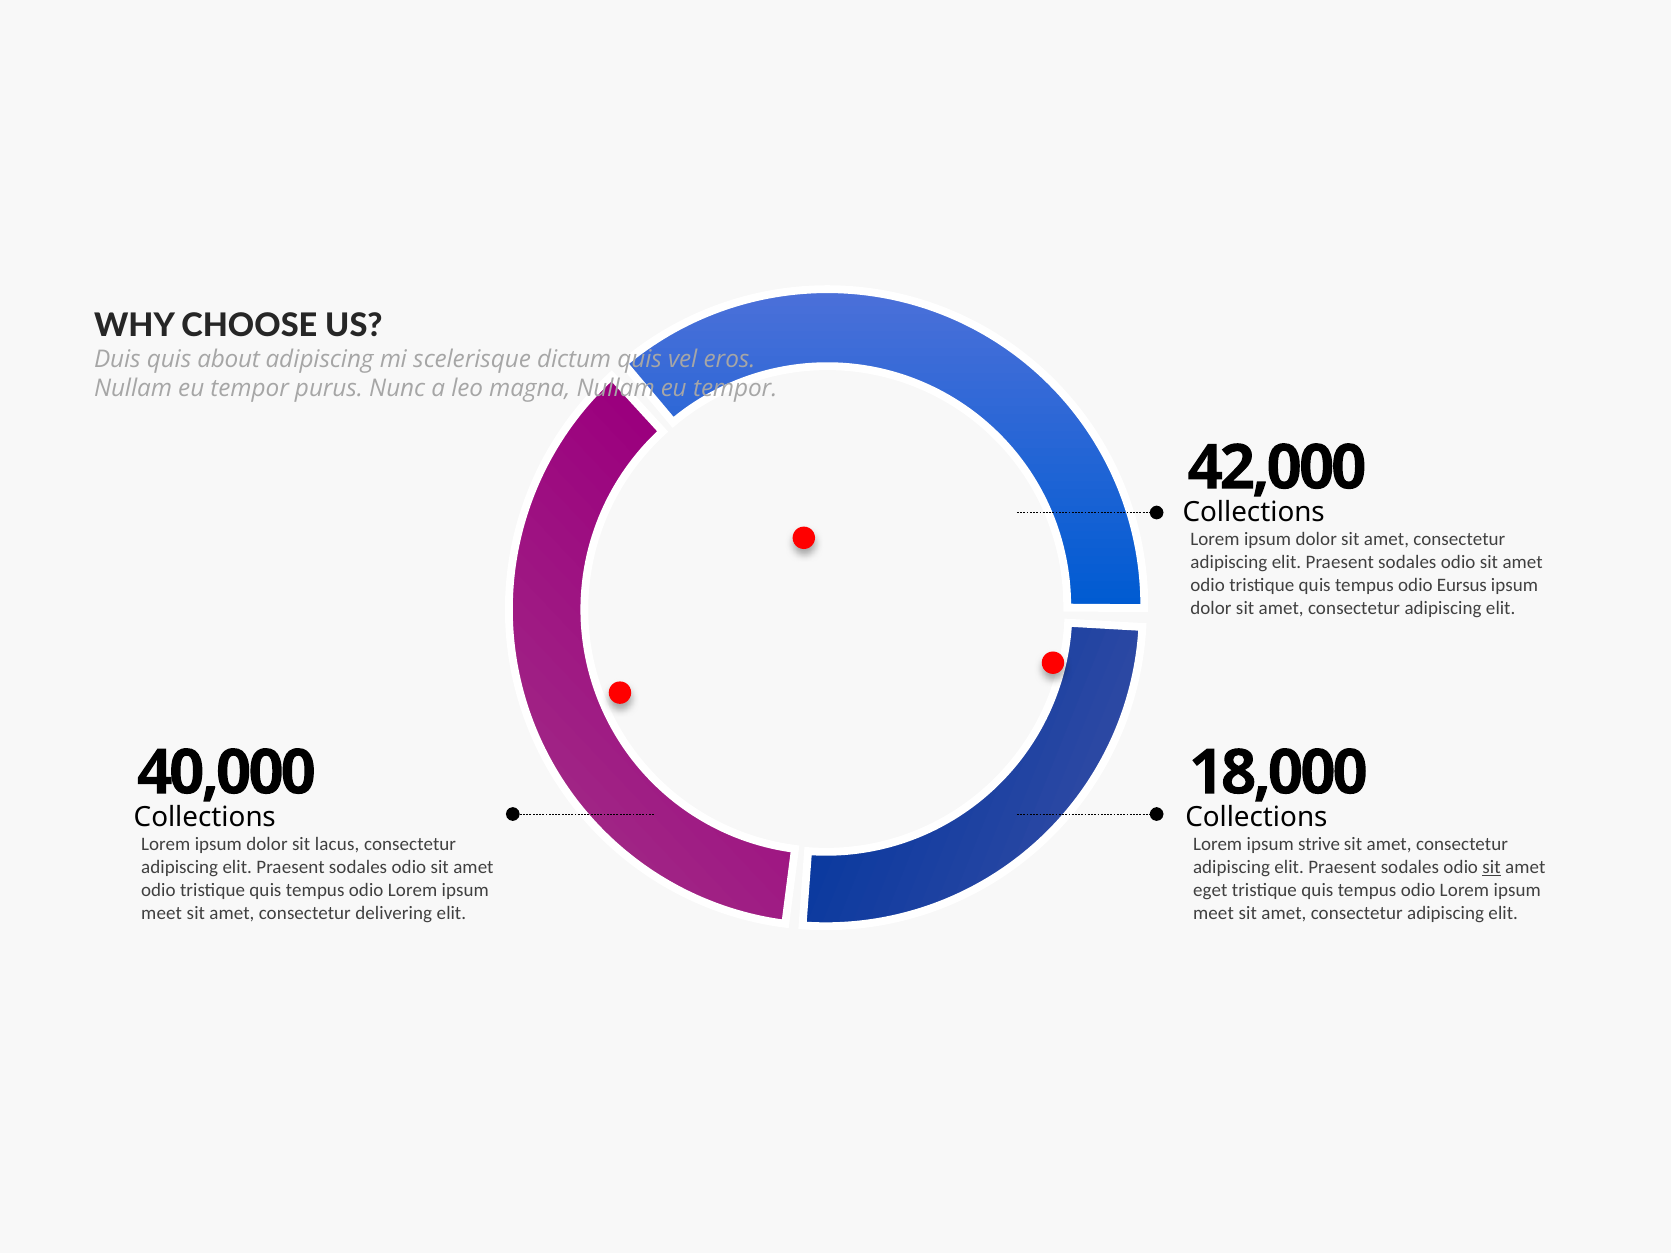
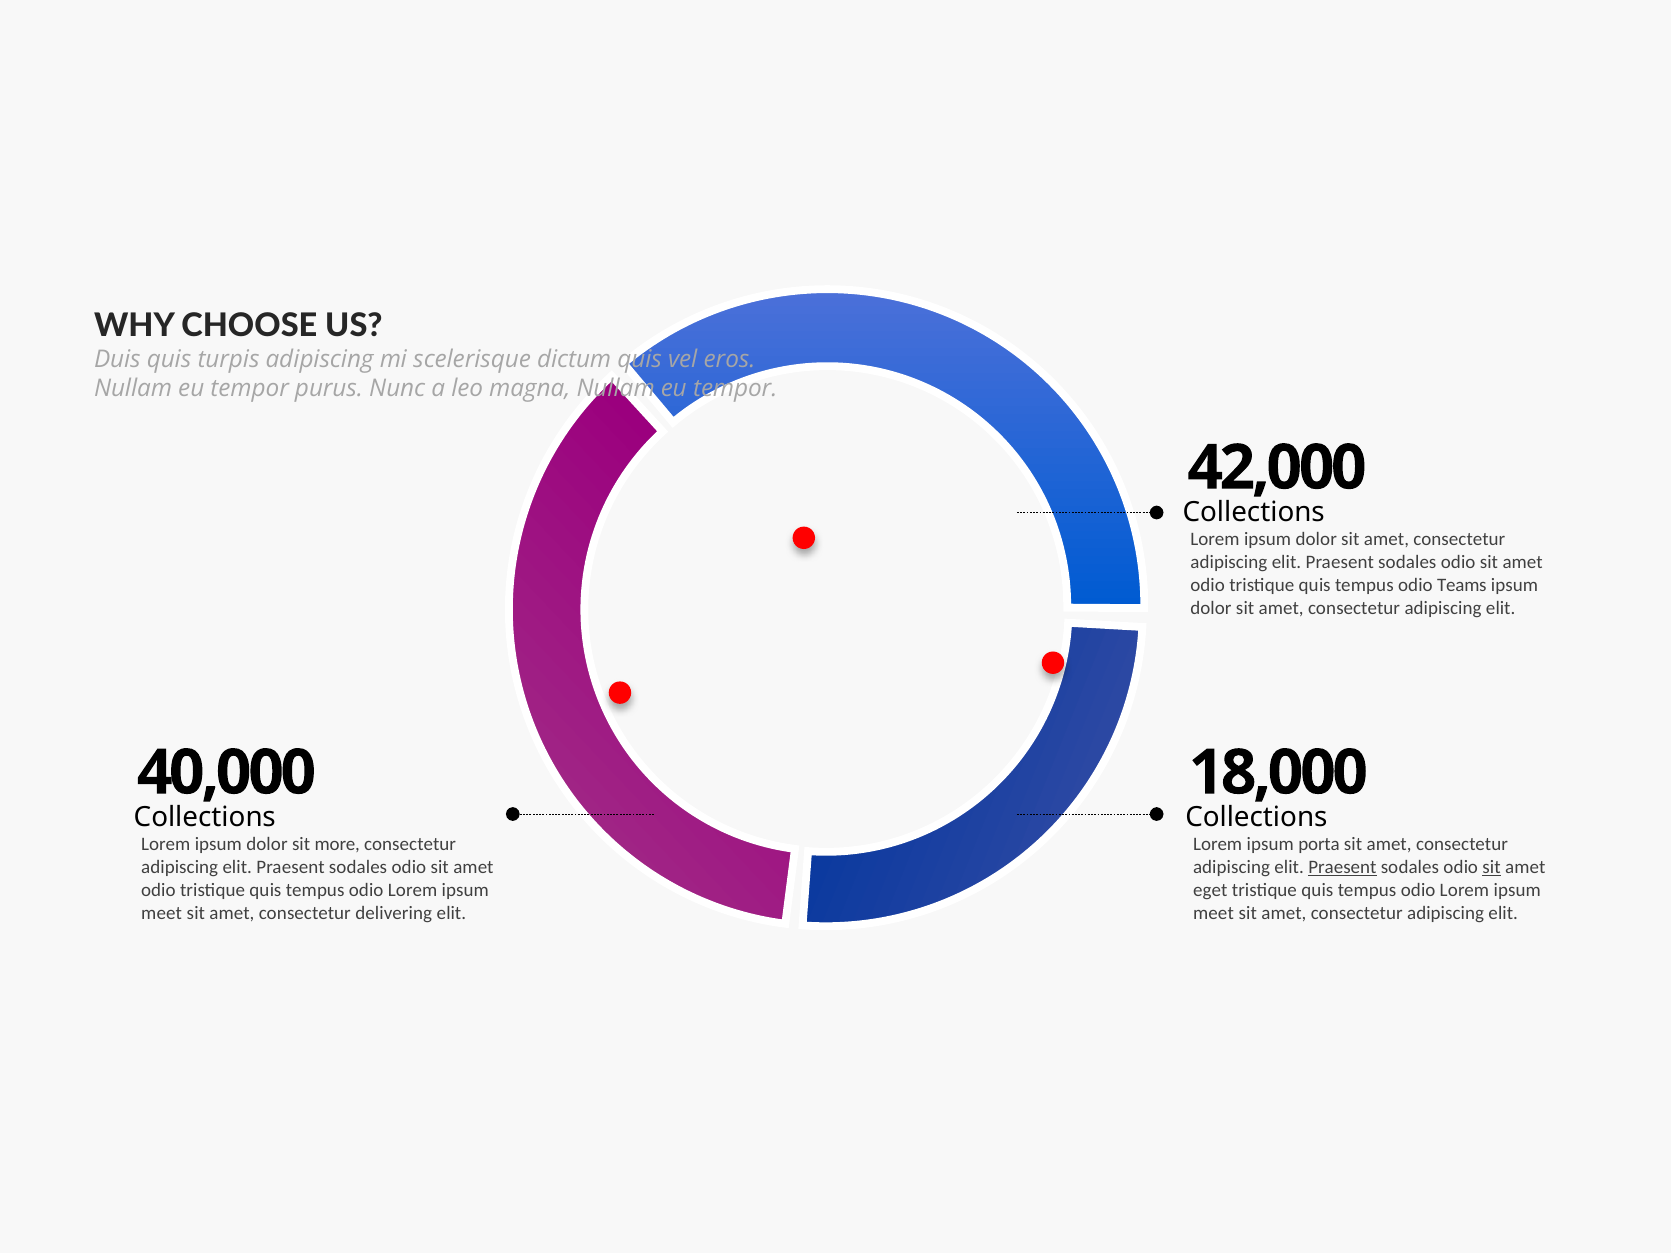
about: about -> turpis (229, 360)
Eursus: Eursus -> Teams (1462, 585)
lacus: lacus -> more (337, 844)
strive: strive -> porta (1319, 844)
Praesent underline: none -> present (1342, 867)
